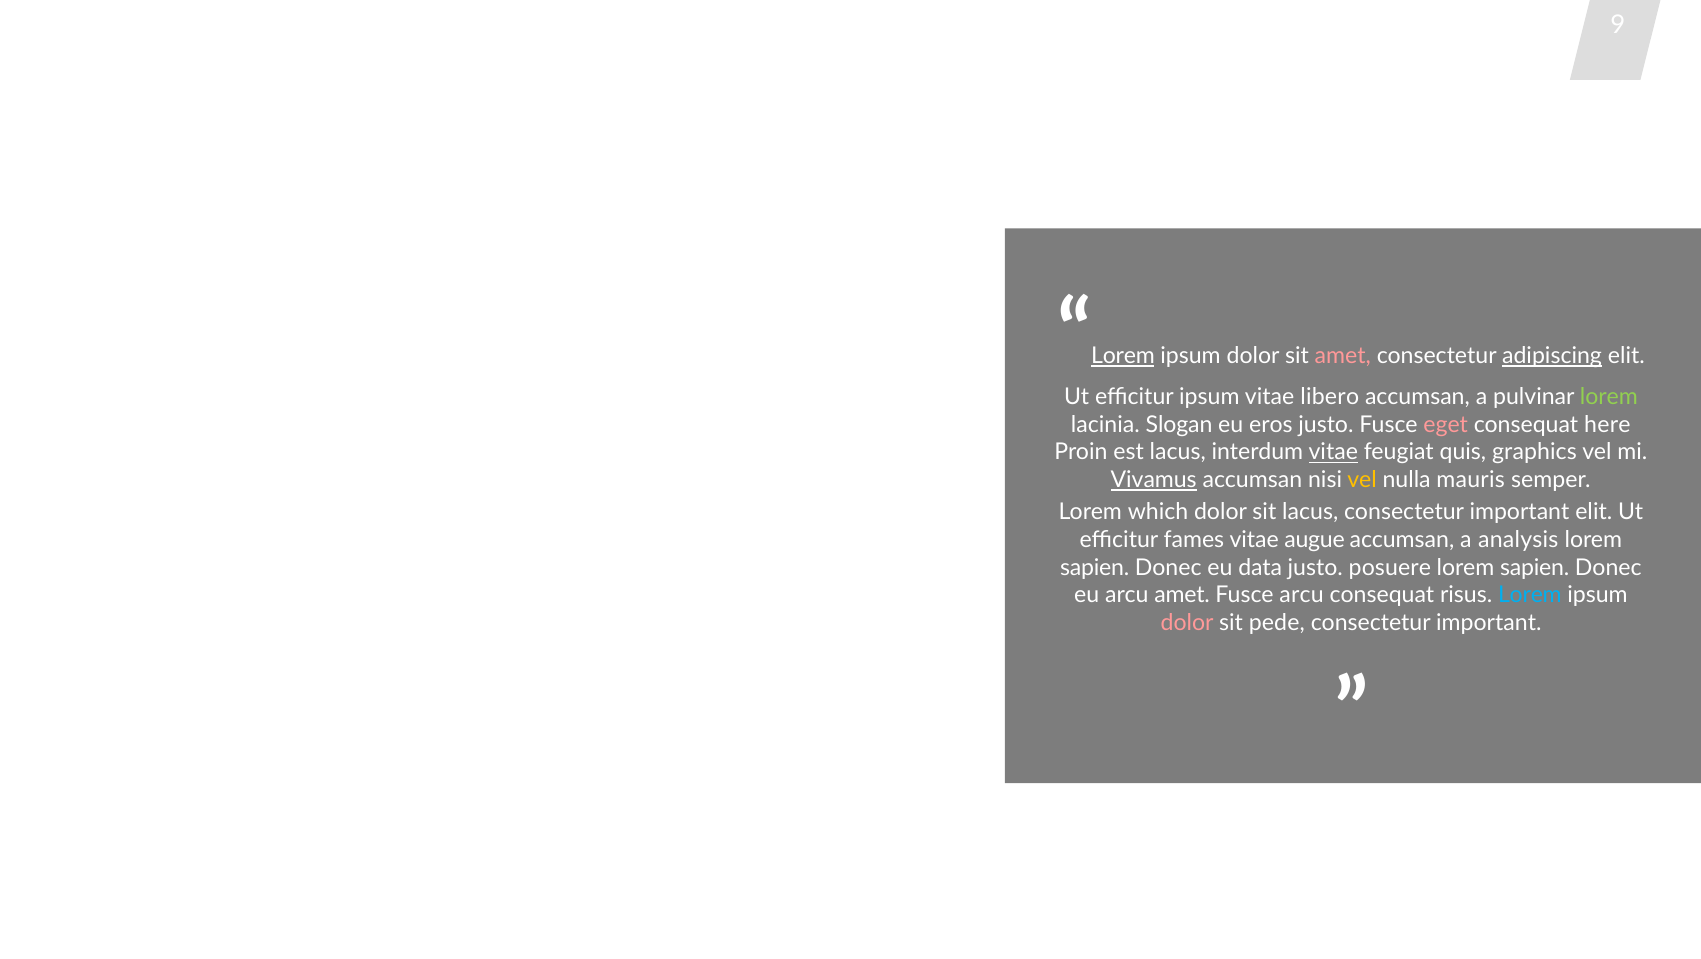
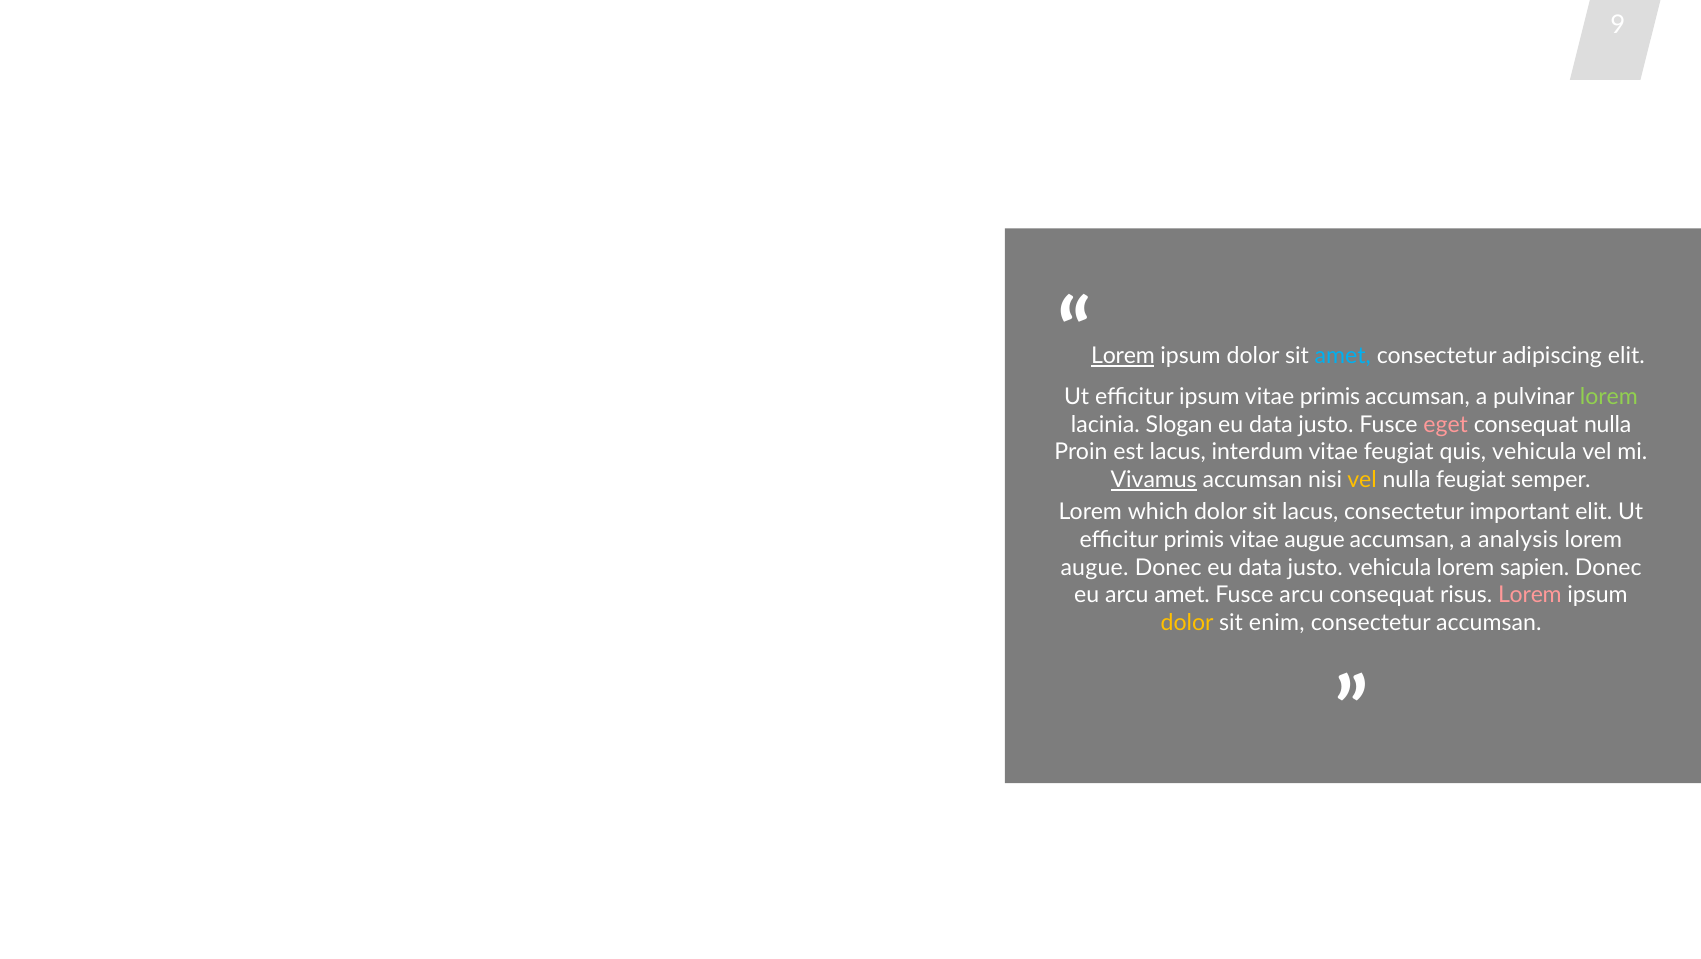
amet colour: pink -> light blue (1343, 356)
adipiscing underline: present -> none (1552, 356)
vitae libero: libero -> primis (1330, 397)
eros: eros -> data (1271, 425)
consequat here: here -> nulla (1608, 425)
vitae underline: present -> none (1333, 452)
quis graphics: graphics -> vehicula (1534, 452)
nulla mauris: mauris -> feugiat (1471, 480)
efficitur fames: fames -> primis (1194, 540)
sapien: sapien -> augue (1095, 568)
justo posuere: posuere -> vehicula (1390, 568)
Lorem colour: light blue -> pink (1530, 595)
dolor colour: pink -> yellow (1187, 623)
pede: pede -> enim (1277, 623)
important: important -> accumsan (1489, 623)
